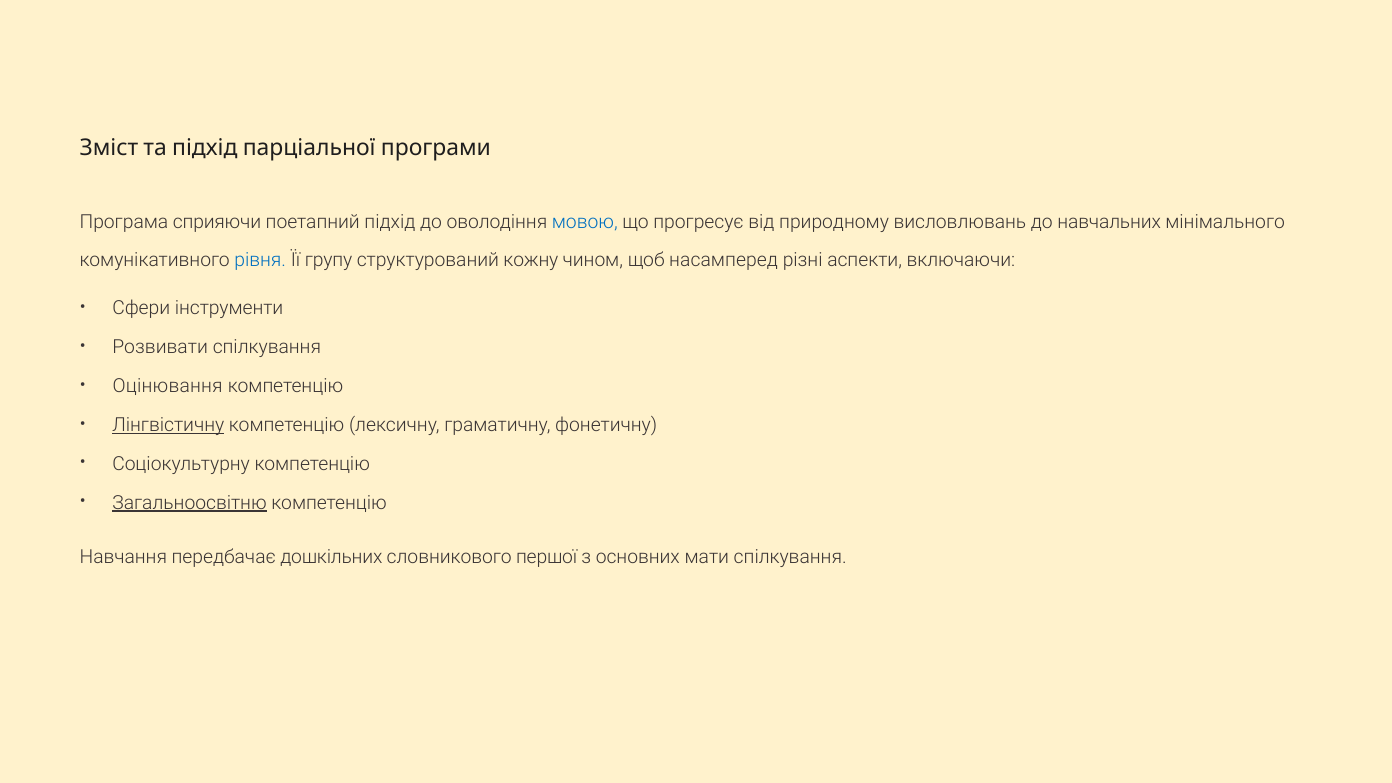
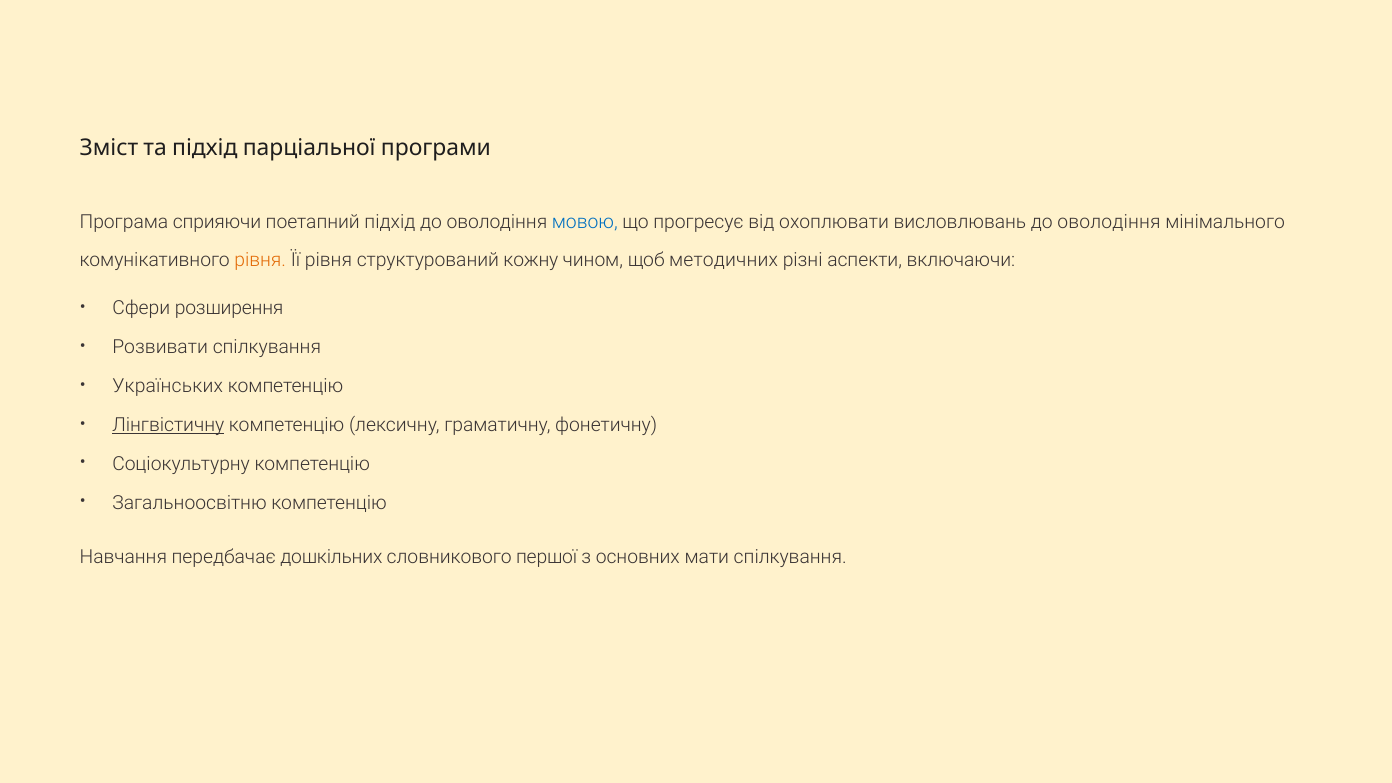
природному: природному -> охоплювати (834, 222)
висловлювань до навчальних: навчальних -> оволодіння (1109, 222)
рівня colour: blue -> orange (260, 260)
Її групу: групу -> рівня (328, 260)
насамперед: насамперед -> методичних (724, 260)
інструменти: інструменти -> розширення (229, 308)
Оцінювання: Оцінювання -> Українських (168, 386)
Загальноосвітню underline: present -> none (190, 503)
